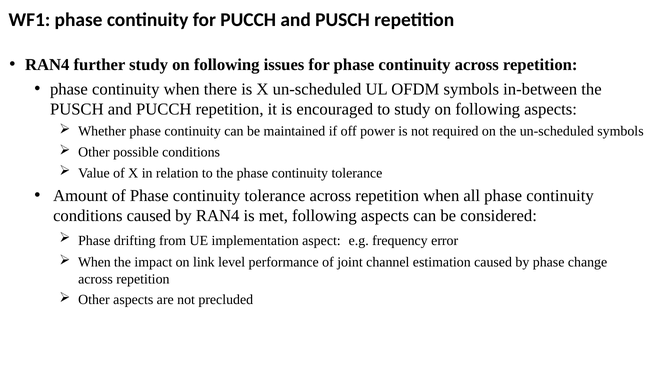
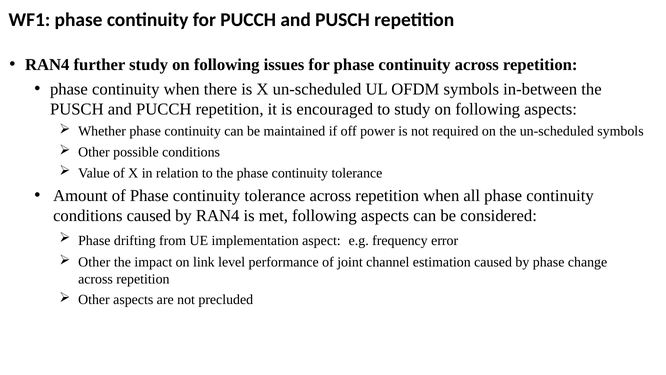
When: When -> Other (94, 262)
